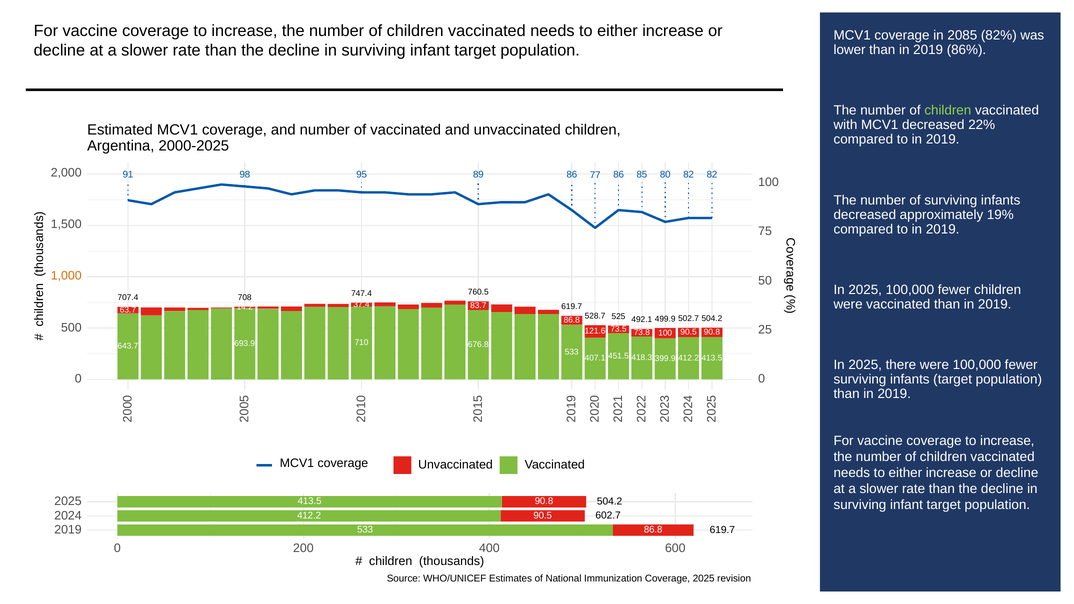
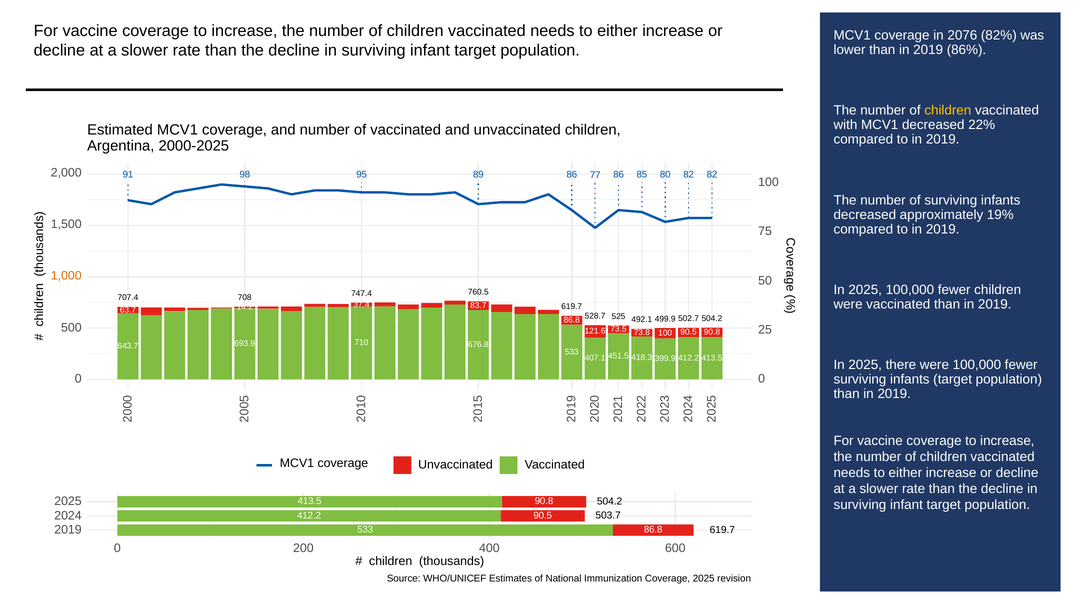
2085: 2085 -> 2076 (962, 35)
children colour: light green -> yellow (948, 110)
602.7: 602.7 -> 503.7 (608, 516)
